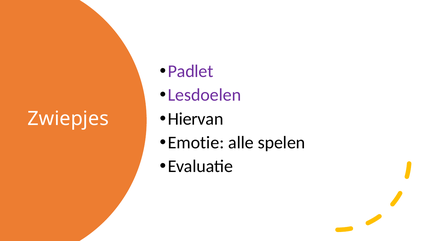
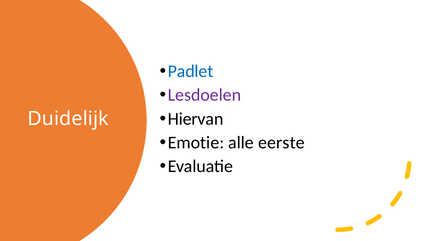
Padlet colour: purple -> blue (191, 71)
Zwiepjes: Zwiepjes -> Duidelijk (68, 119)
spelen: spelen -> eerste (281, 143)
